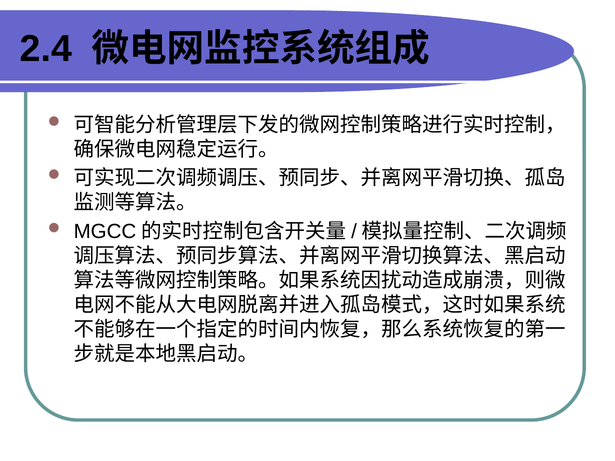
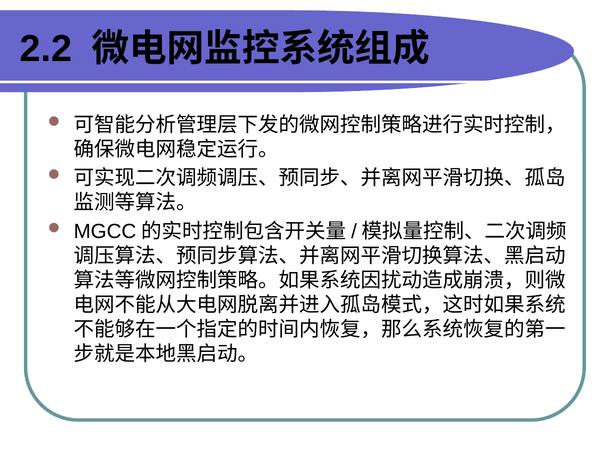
2.4: 2.4 -> 2.2 (46, 49)
